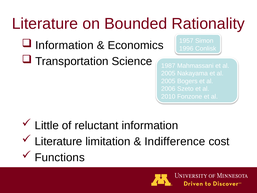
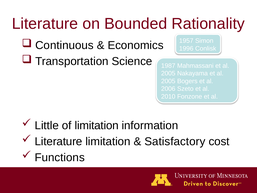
Information: Information -> Continuous (64, 45)
of reluctant: reluctant -> limitation (97, 125)
Indifference: Indifference -> Satisfactory (175, 141)
